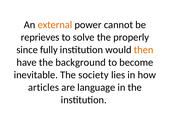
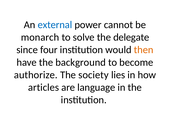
external colour: orange -> blue (55, 25)
reprieves: reprieves -> monarch (40, 37)
properly: properly -> delegate (131, 37)
fully: fully -> four (49, 50)
inevitable: inevitable -> authorize (36, 75)
